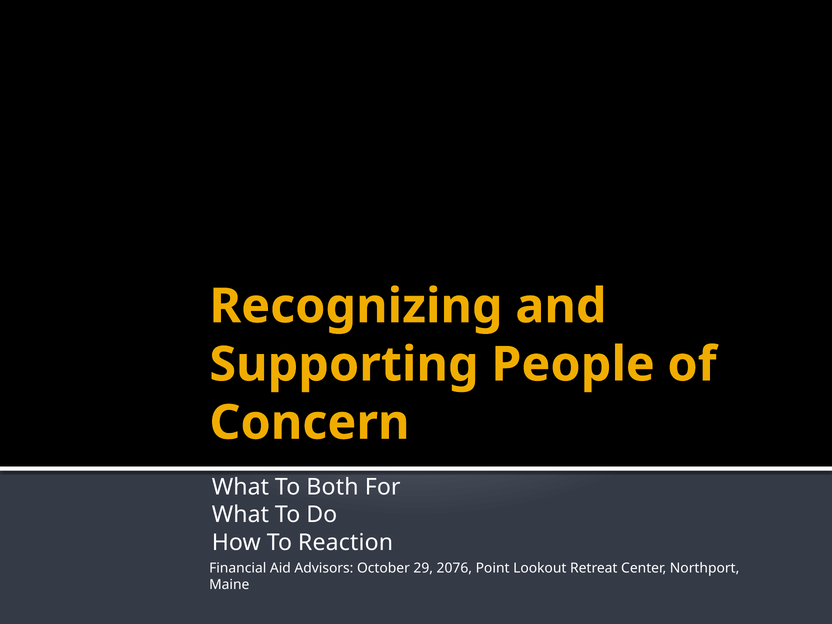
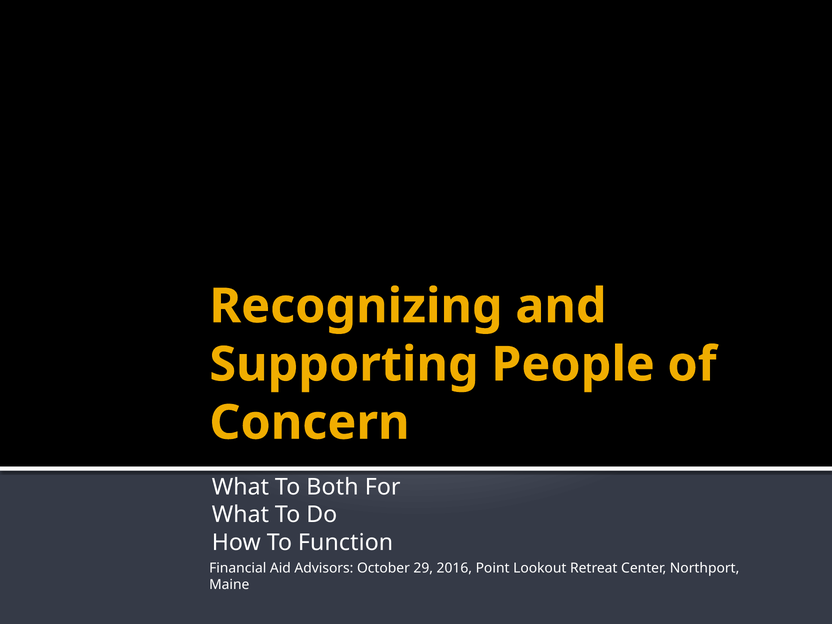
Reaction: Reaction -> Function (346, 542)
2076: 2076 -> 2016 (454, 568)
